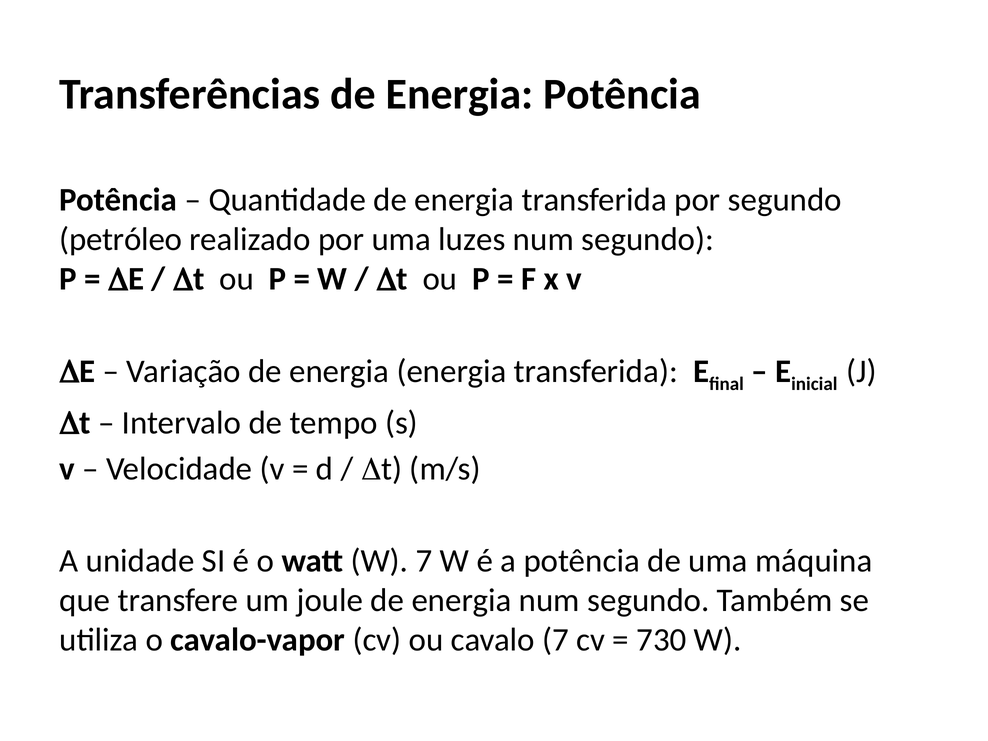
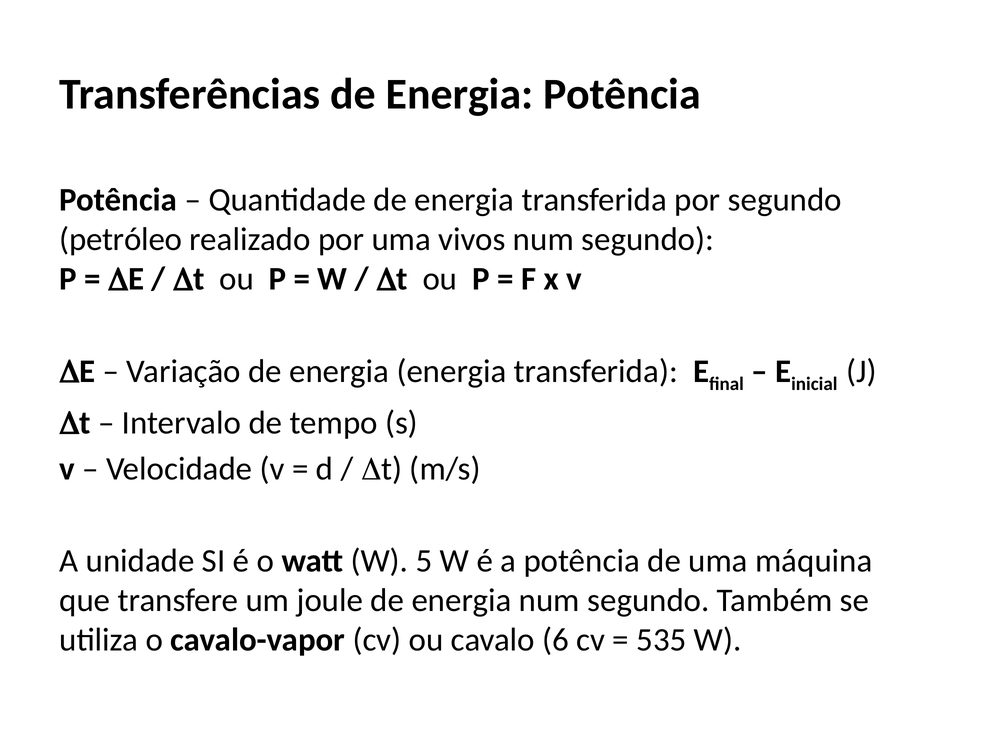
luzes: luzes -> vivos (472, 239)
W 7: 7 -> 5 (424, 561)
cavalo 7: 7 -> 6 (556, 640)
730: 730 -> 535 (661, 640)
